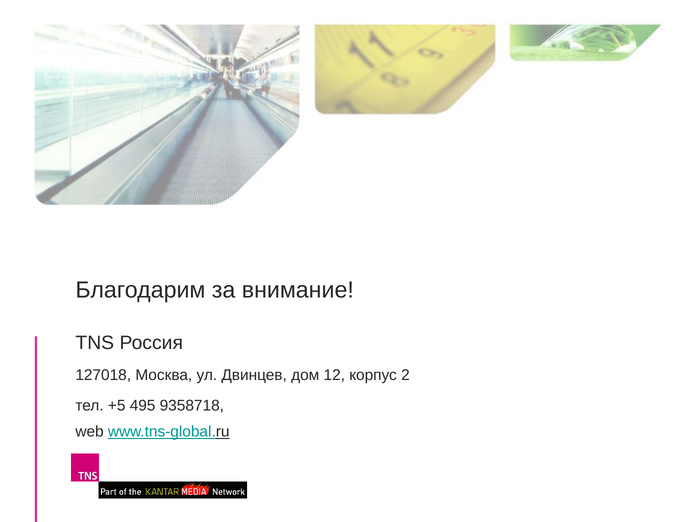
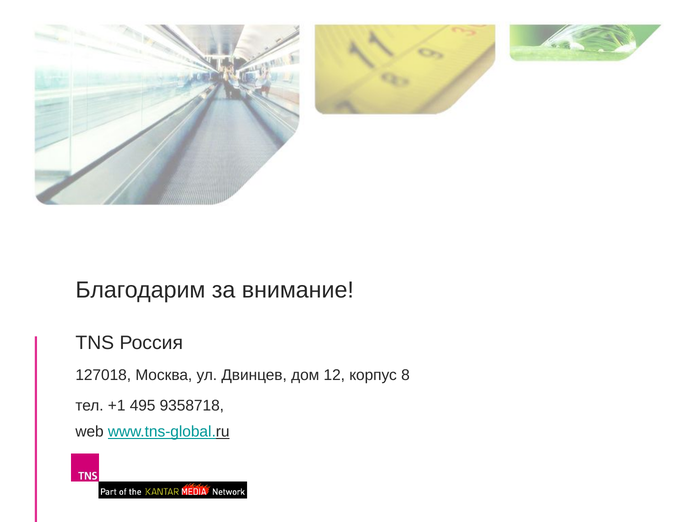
2: 2 -> 8 (405, 375)
+5: +5 -> +1 (117, 405)
